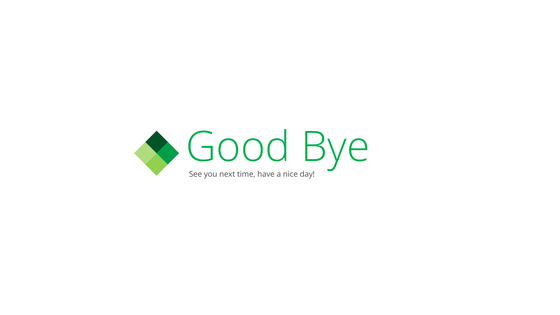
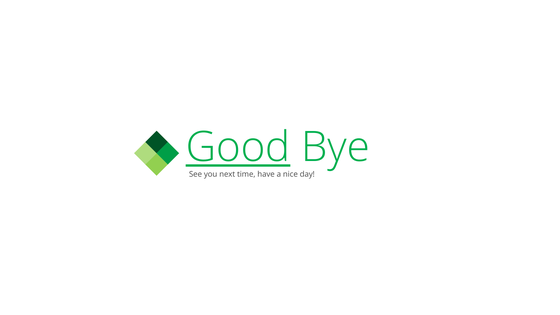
Good underline: none -> present (238, 147)
